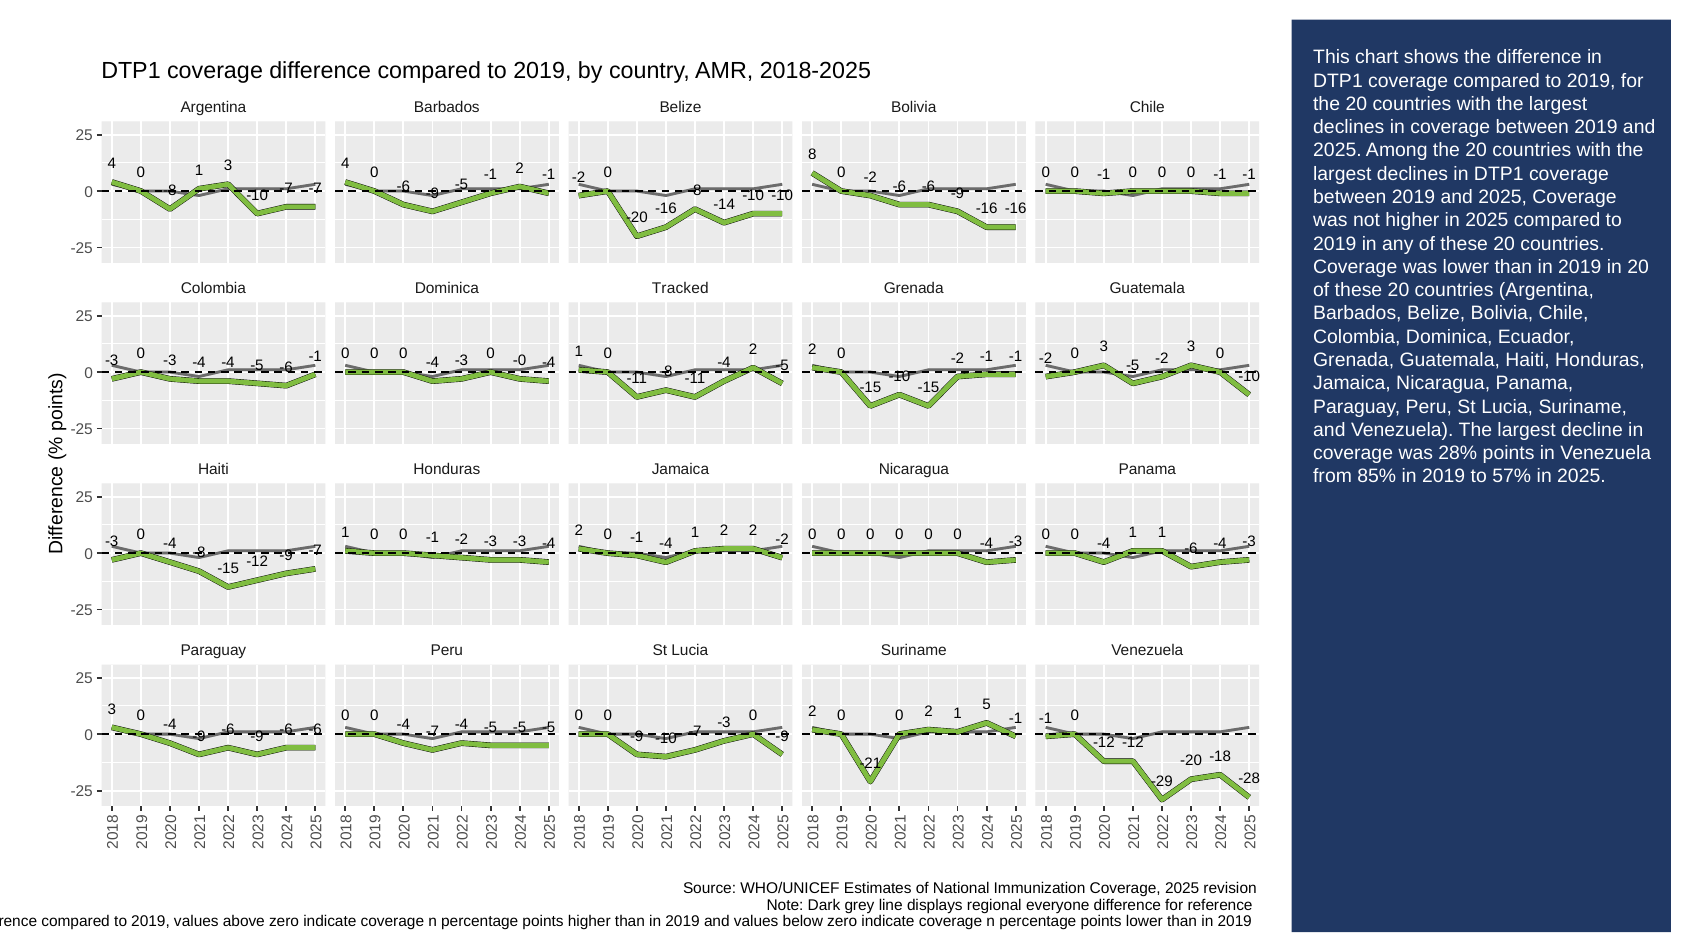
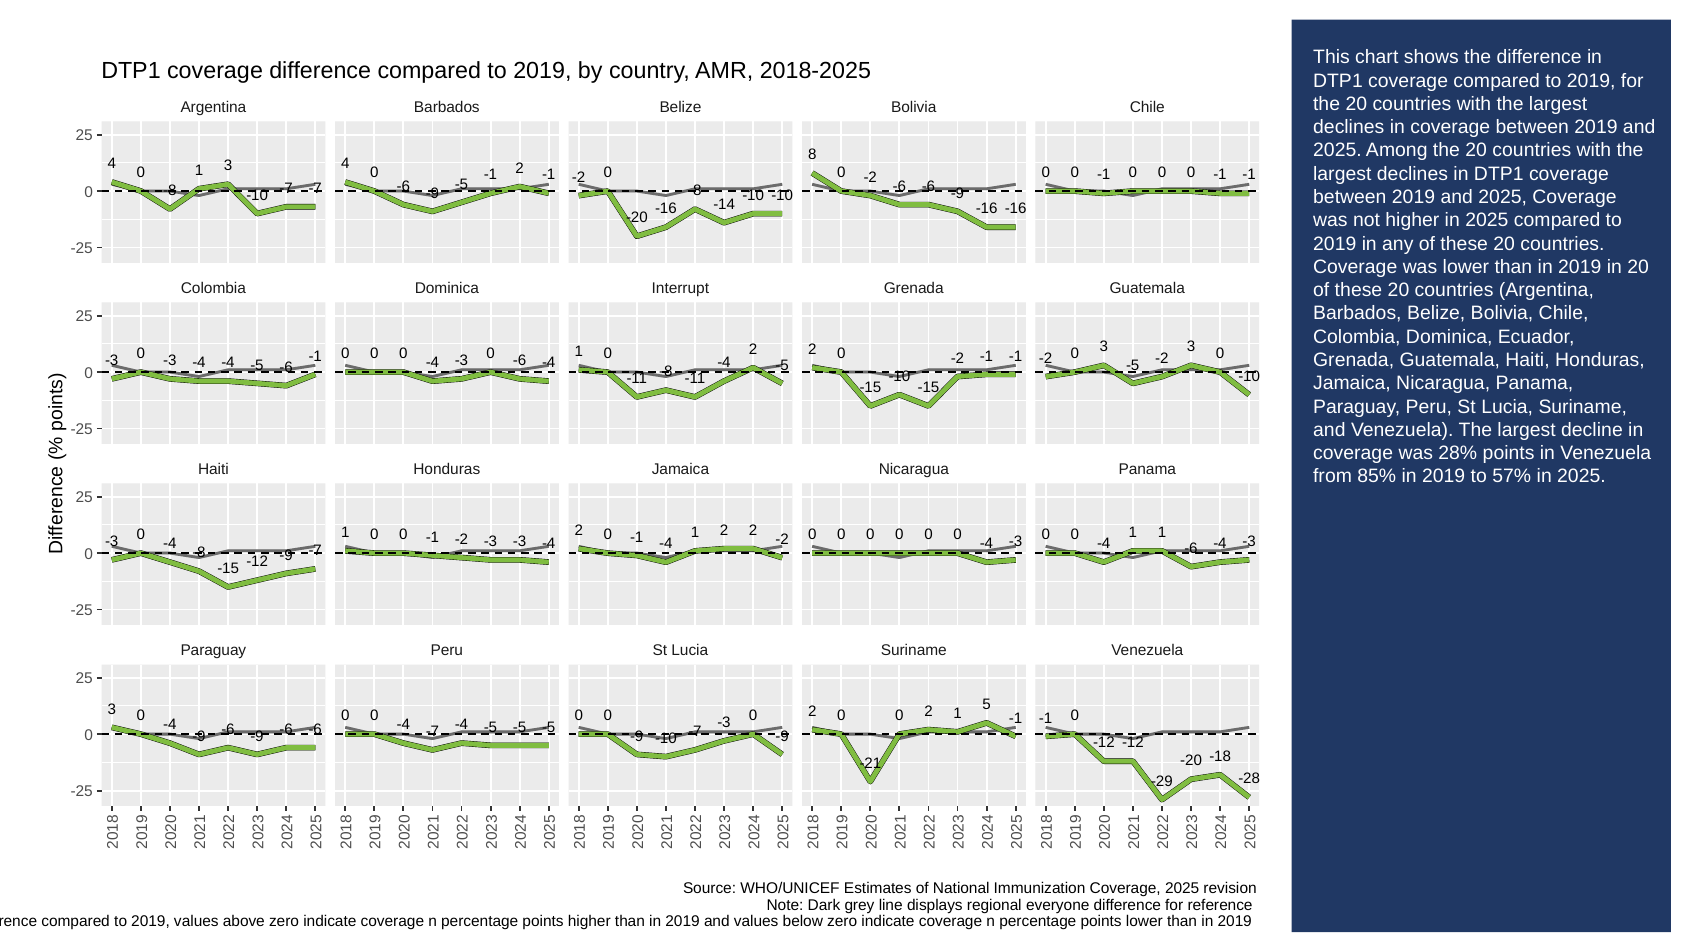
Tracked: Tracked -> Interrupt (680, 289)
-3 0 -0: -0 -> -6 (520, 360)
